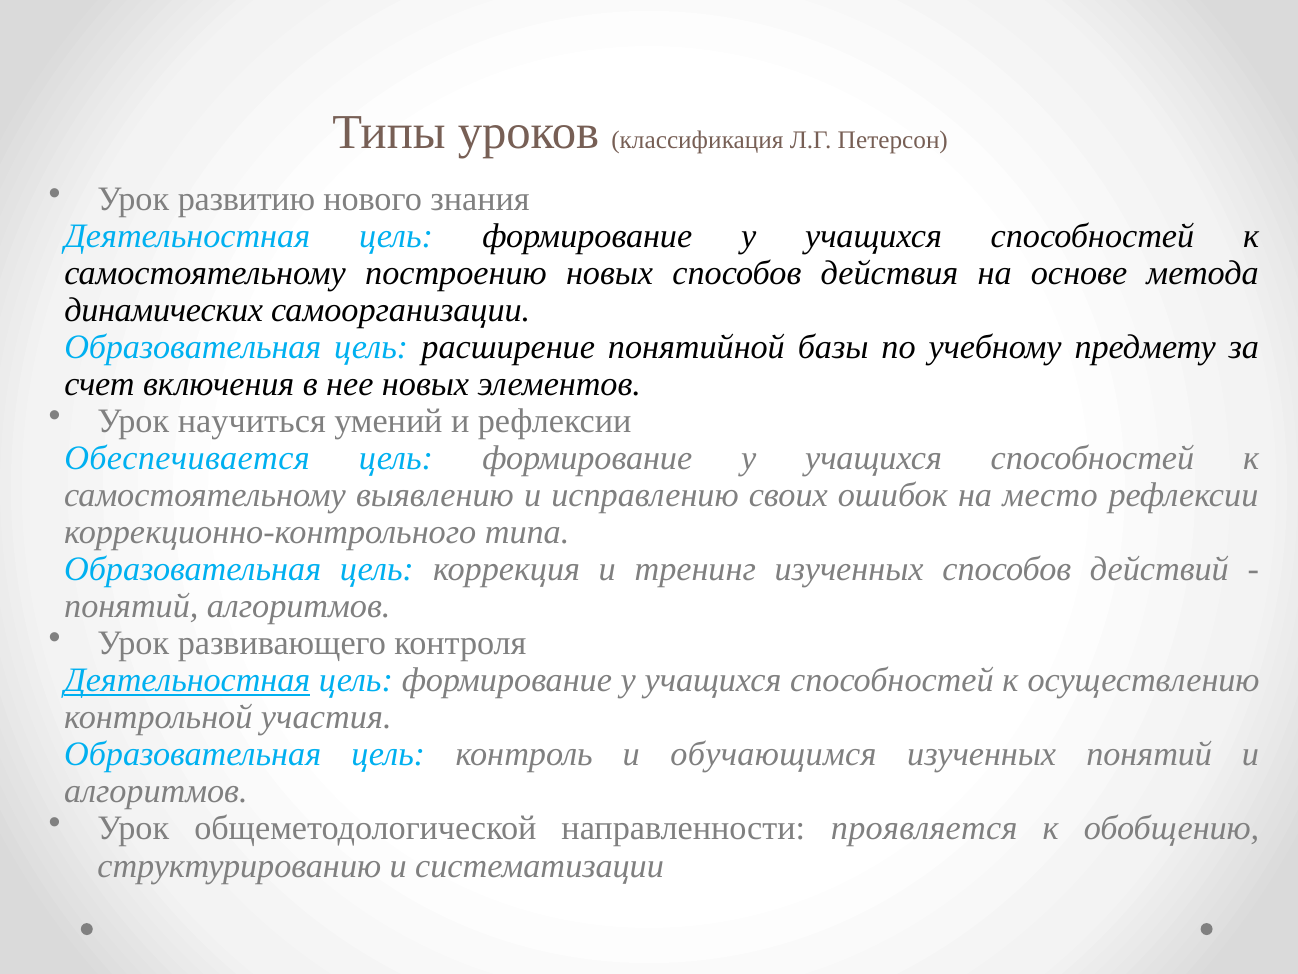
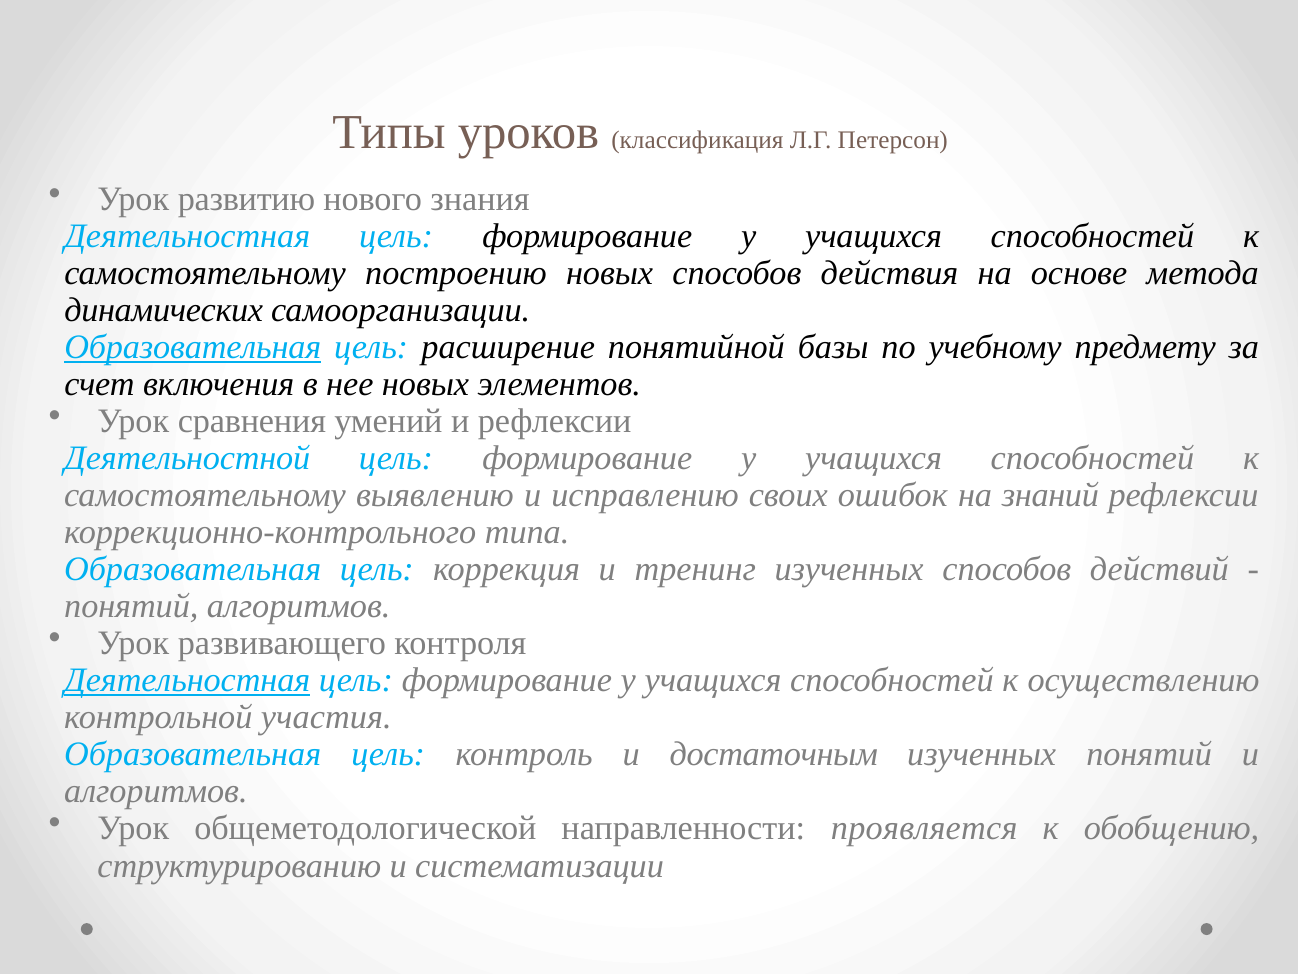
Образовательная underline: none -> present (193, 347)
научиться: научиться -> сравнения (252, 421)
Обеспечивается: Обеспечивается -> Деятельностной (187, 458)
место: место -> знаний (1050, 495)
обучающимся: обучающимся -> достаточным (774, 754)
